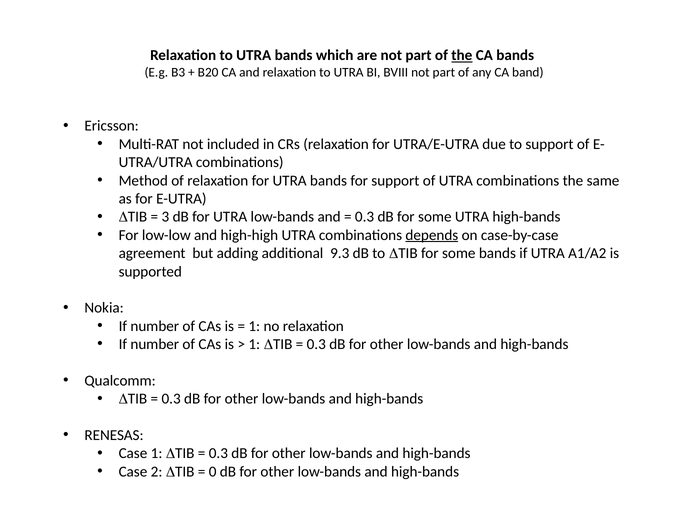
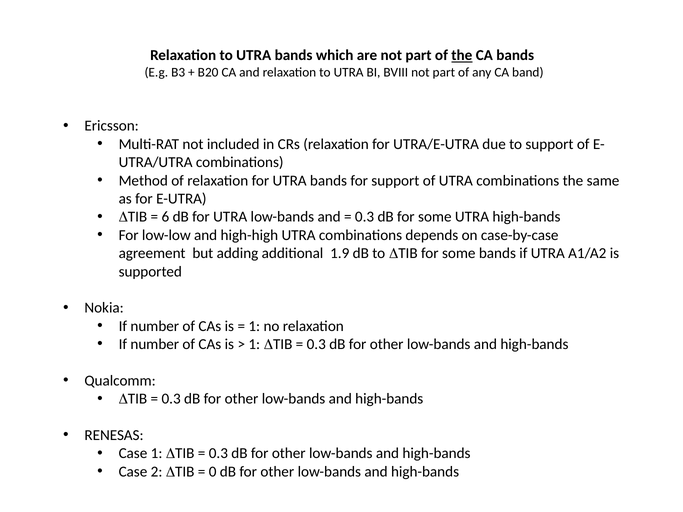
3: 3 -> 6 (165, 217)
depends underline: present -> none (432, 235)
9.3: 9.3 -> 1.9 (340, 253)
